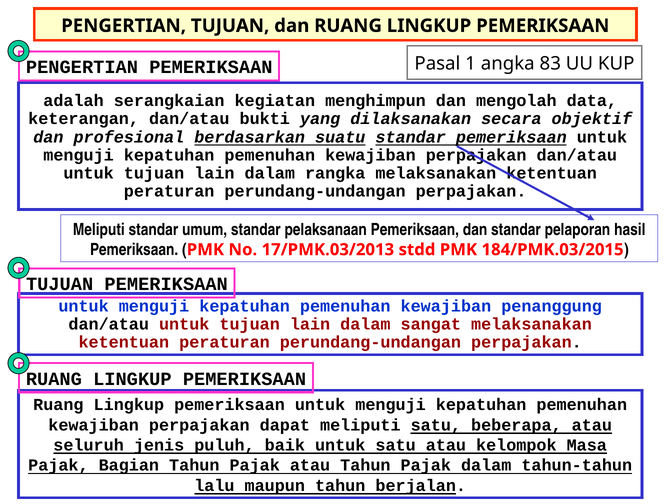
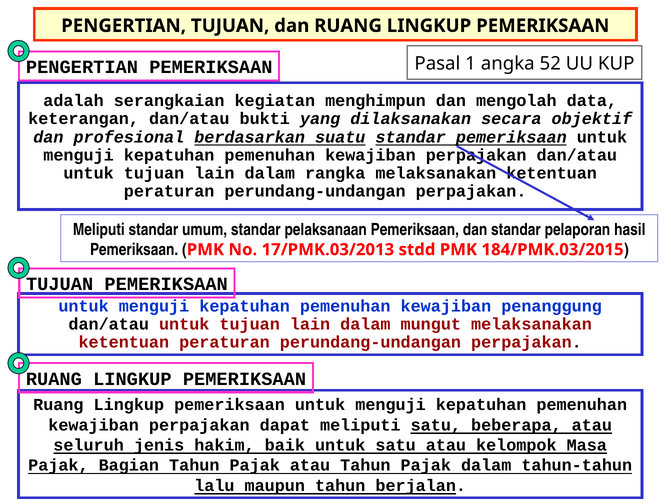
83: 83 -> 52 (550, 64)
sangat: sangat -> mungut (431, 324)
puluh: puluh -> hakim (224, 445)
